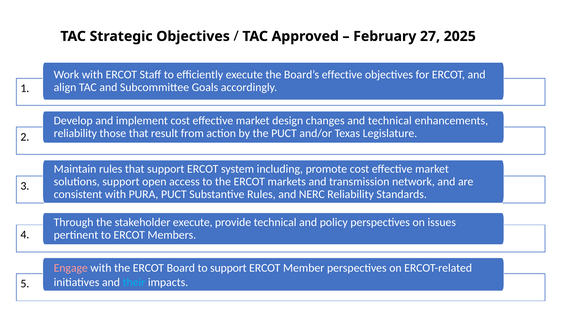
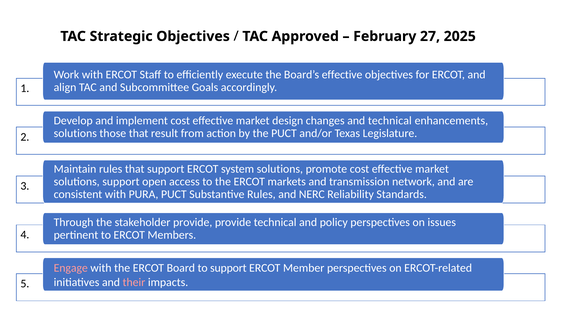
reliability: reliability -> solutions (75, 133)
system including: including -> solutions (280, 169)
stakeholder execute: execute -> provide (193, 222)
their colour: light blue -> pink (134, 282)
